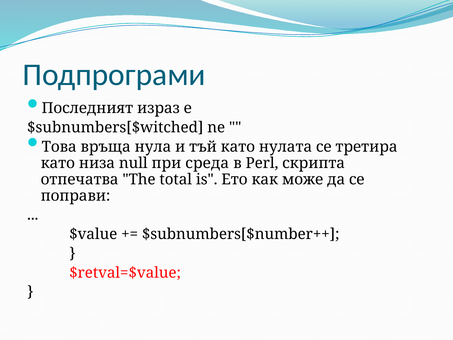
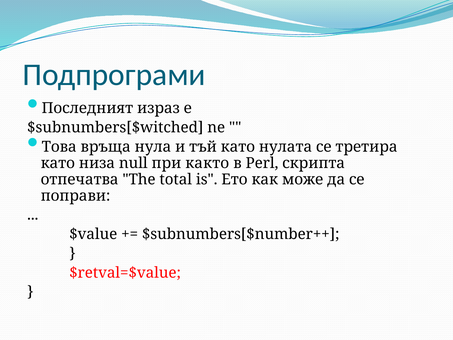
среда: среда -> както (207, 163)
